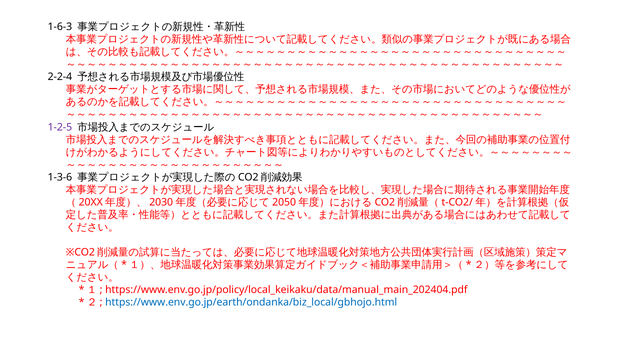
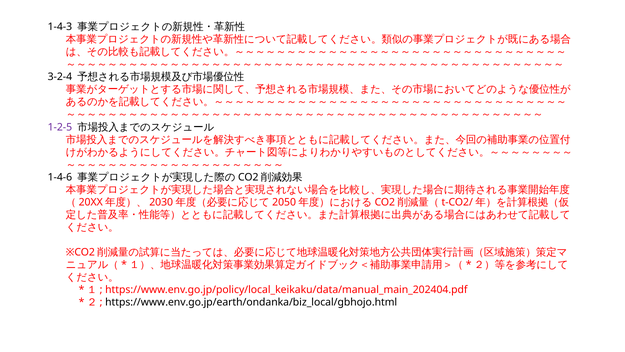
1-6-3: 1-6-3 -> 1-4-3 (60, 27)
2-2-4: 2-2-4 -> 3-2-4 (60, 77)
1-3-6: 1-3-6 -> 1-4-6 (60, 177)
https://www.env.go.jp/earth/ondanka/biz_local/gbhojo.html colour: blue -> black (251, 302)
